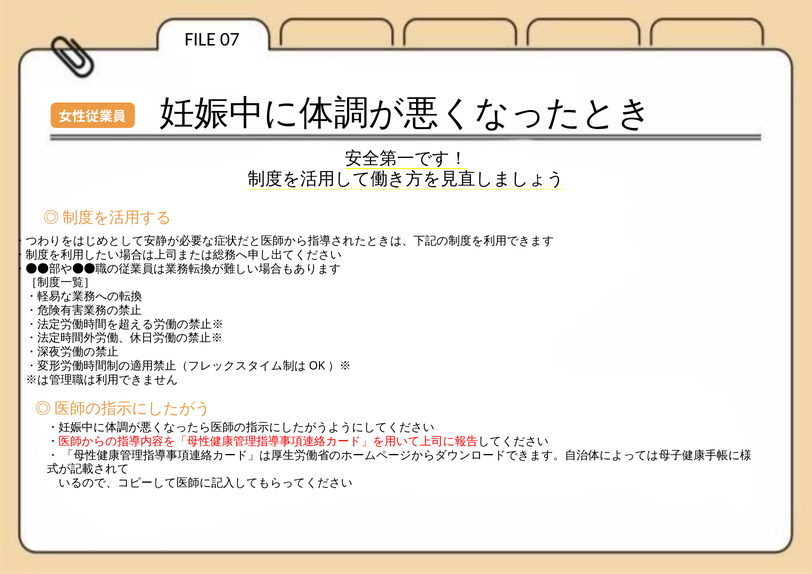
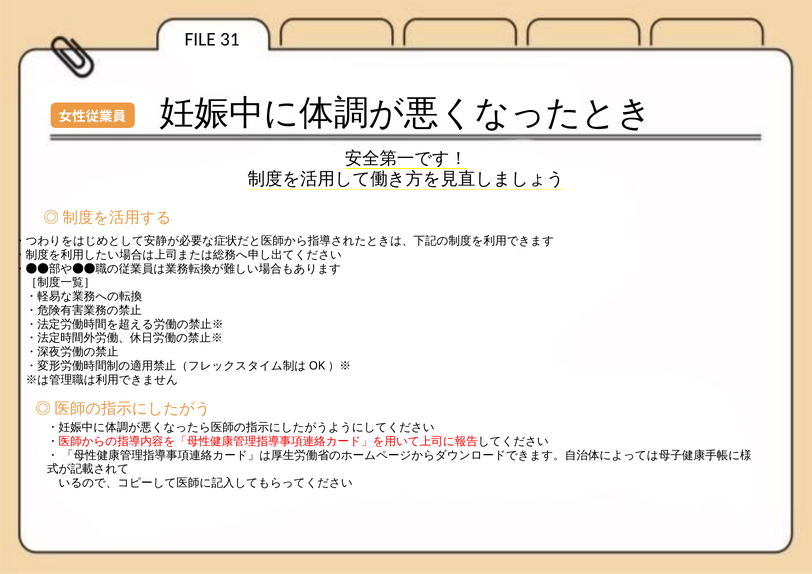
07: 07 -> 31 (230, 40)
